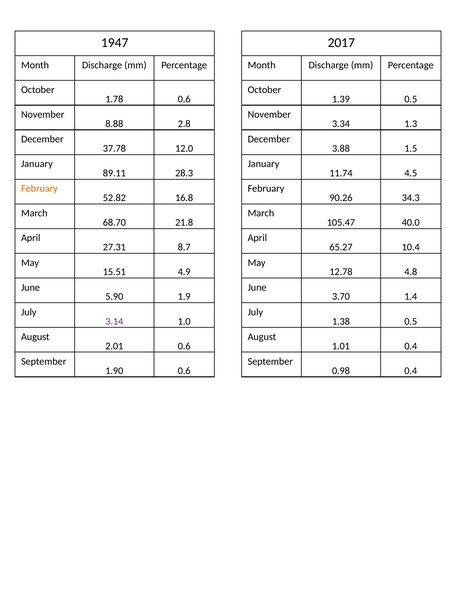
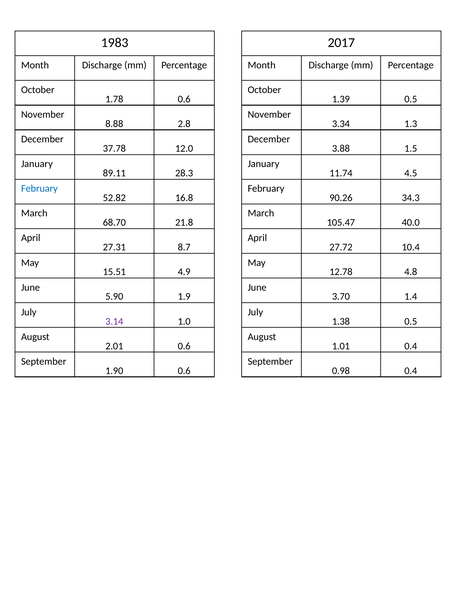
1947: 1947 -> 1983 (115, 42)
February colour: orange -> blue (39, 188)
65.27: 65.27 -> 27.72 (341, 247)
